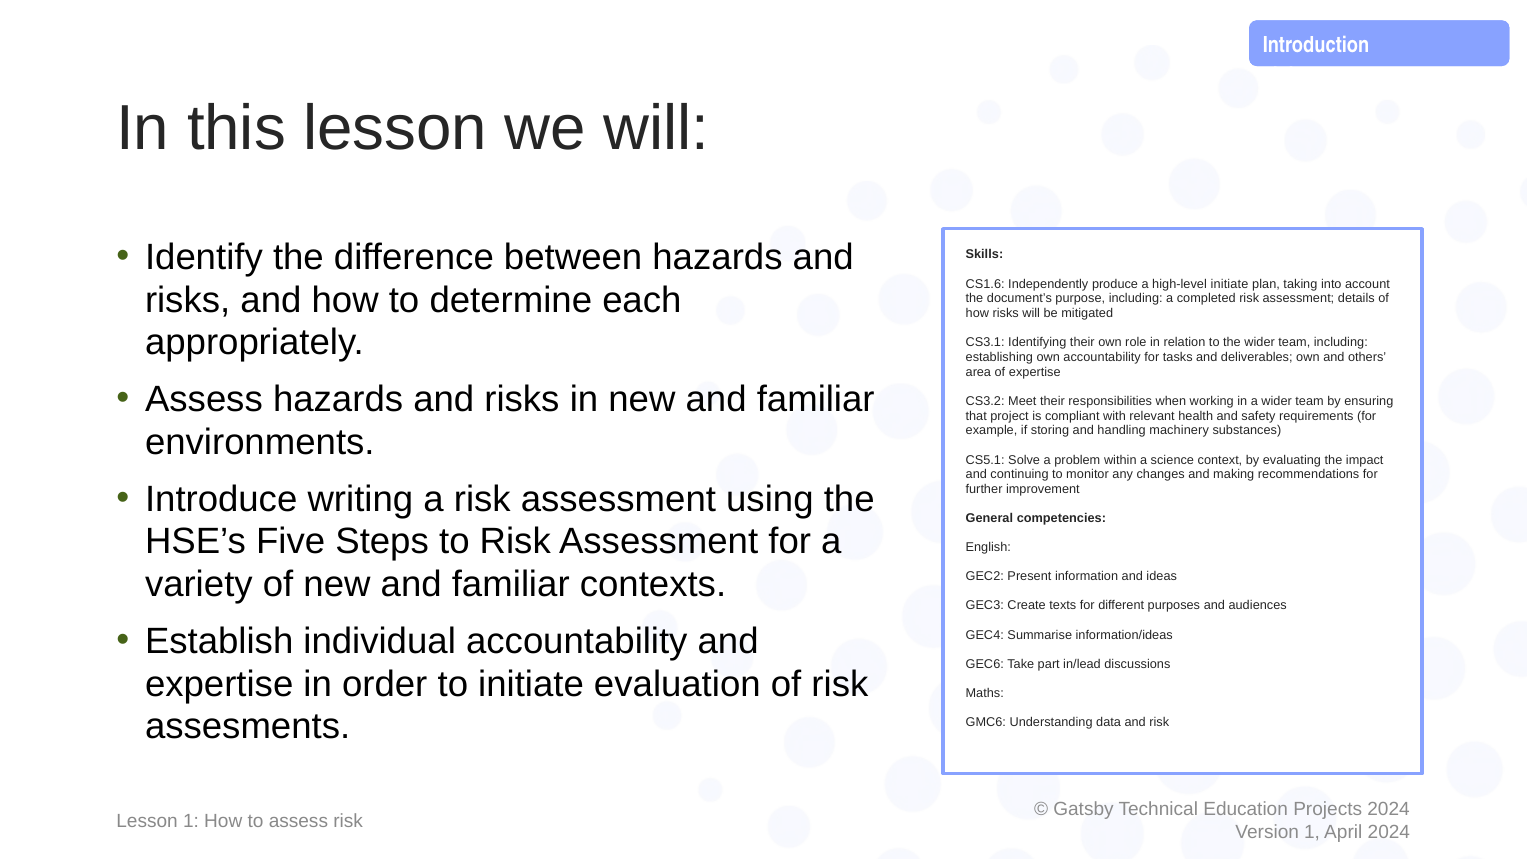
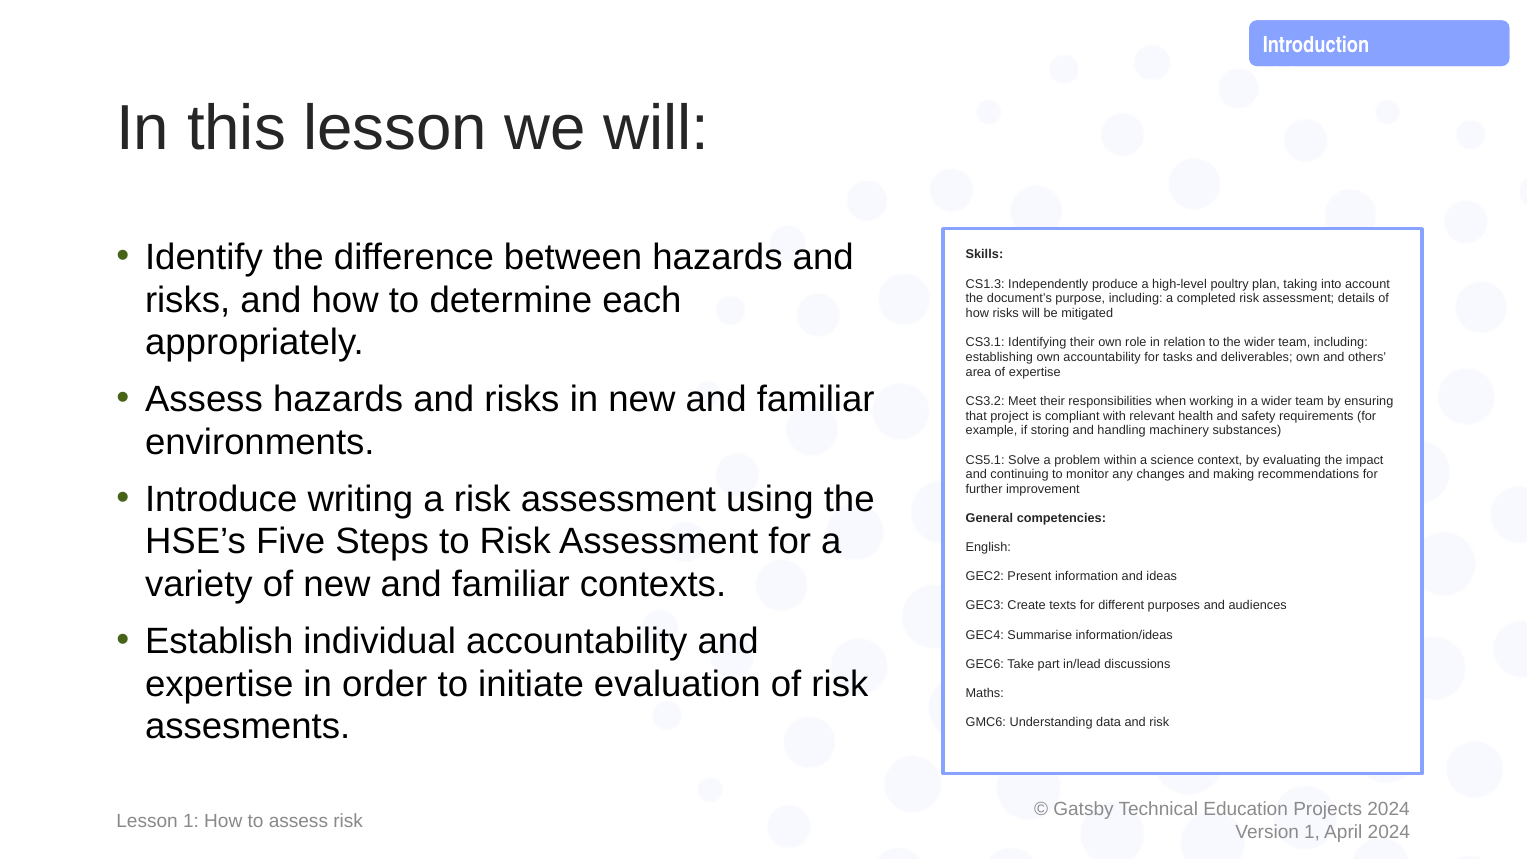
CS1.6: CS1.6 -> CS1.3 (985, 284)
high-level initiate: initiate -> poultry (1230, 284)
